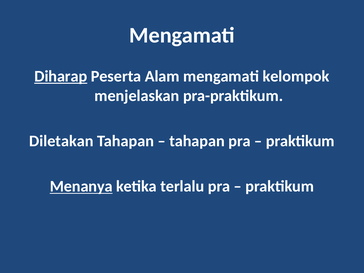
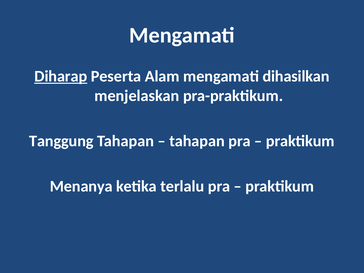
kelompok: kelompok -> dihasilkan (296, 76)
Diletakan: Diletakan -> Tanggung (61, 141)
Menanya underline: present -> none (81, 186)
